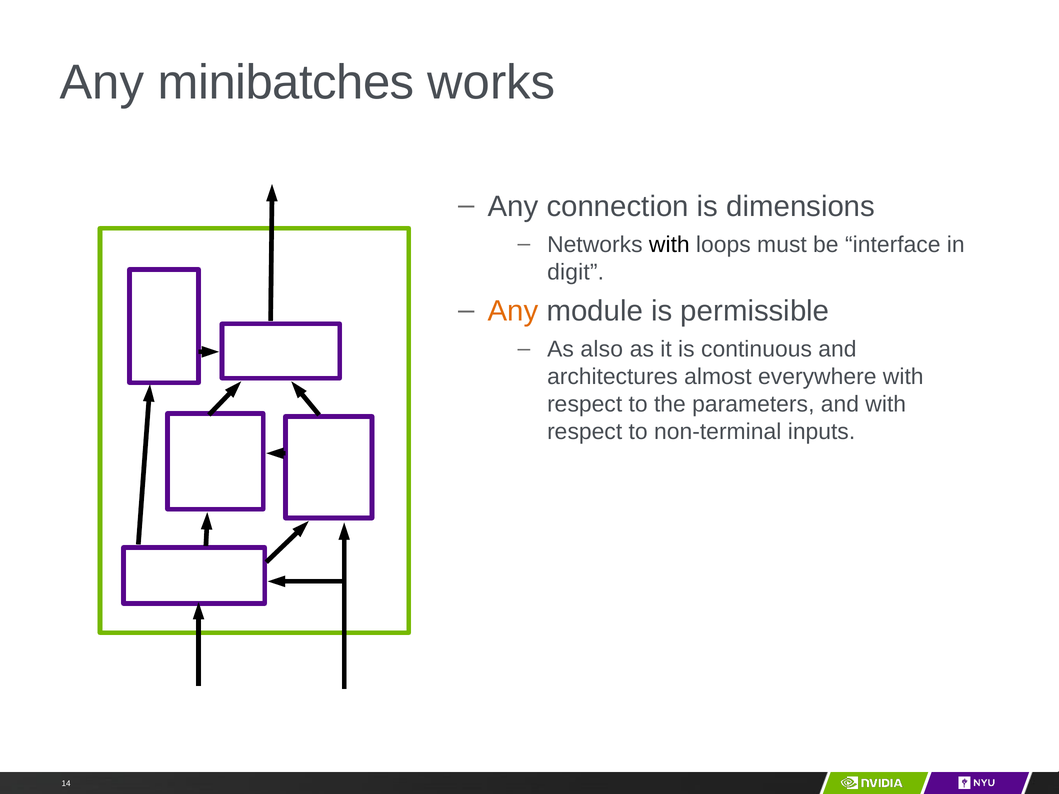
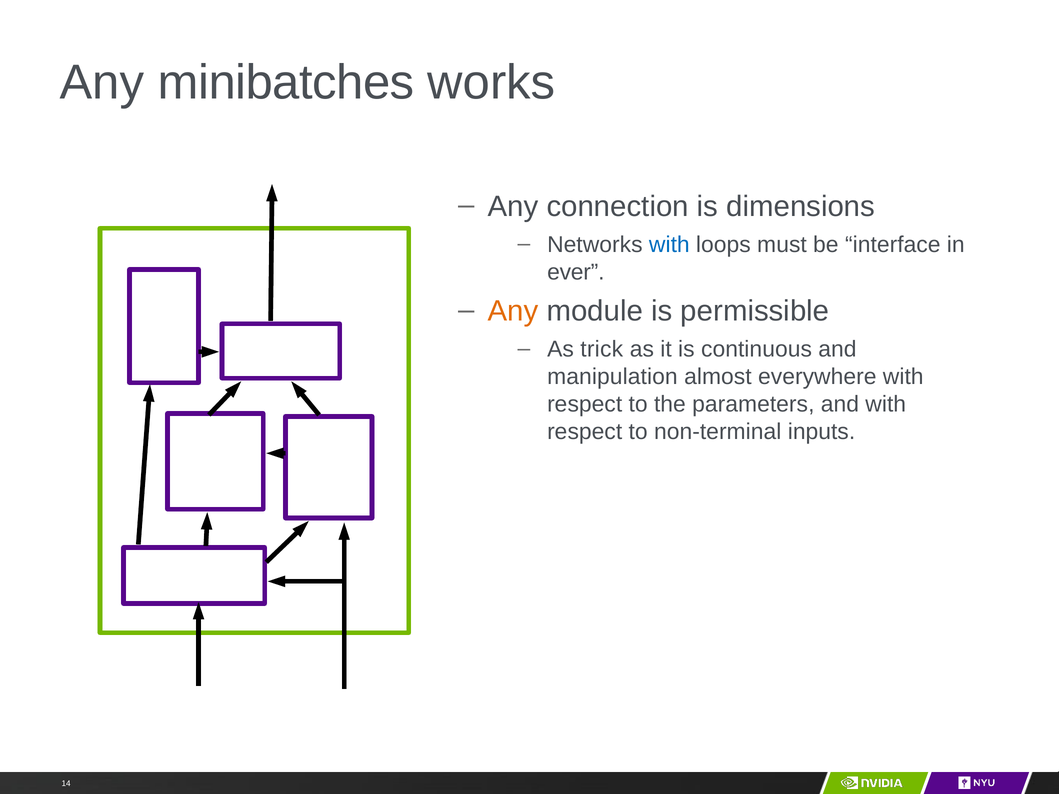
with colour: black -> blue (669, 245)
digit: digit -> ever (576, 272)
also: also -> trick (602, 350)
architectures: architectures -> manipulation (612, 377)
